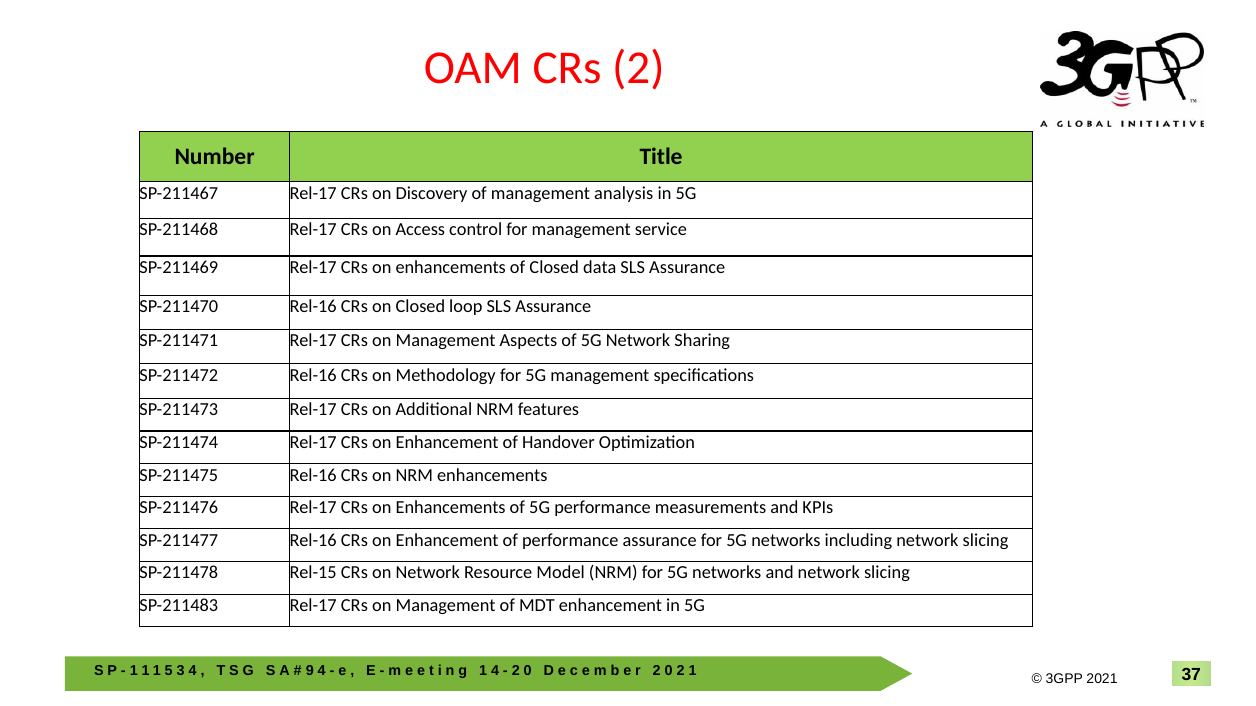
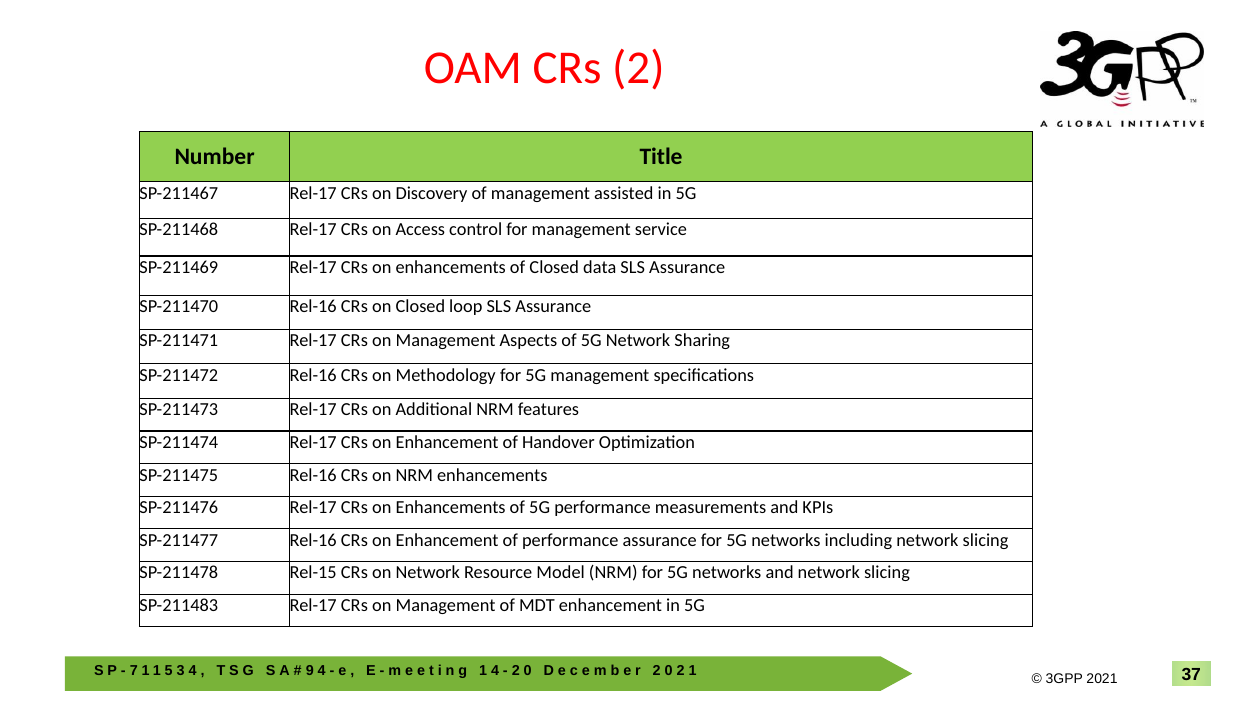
analysis: analysis -> assisted (624, 193)
1: 1 -> 7 (134, 671)
